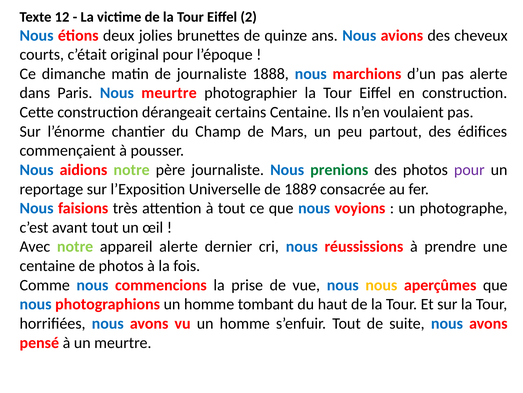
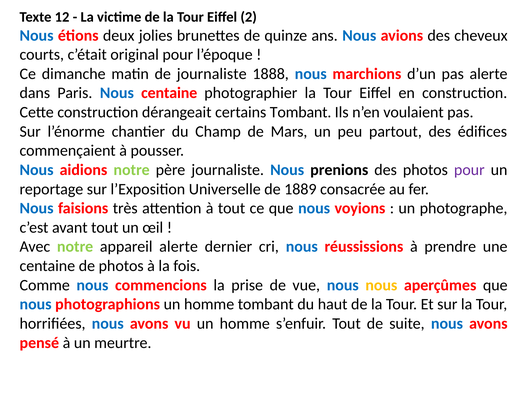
Nous meurtre: meurtre -> centaine (169, 93)
certains Centaine: Centaine -> Tombant (301, 112)
prenions colour: green -> black (339, 170)
